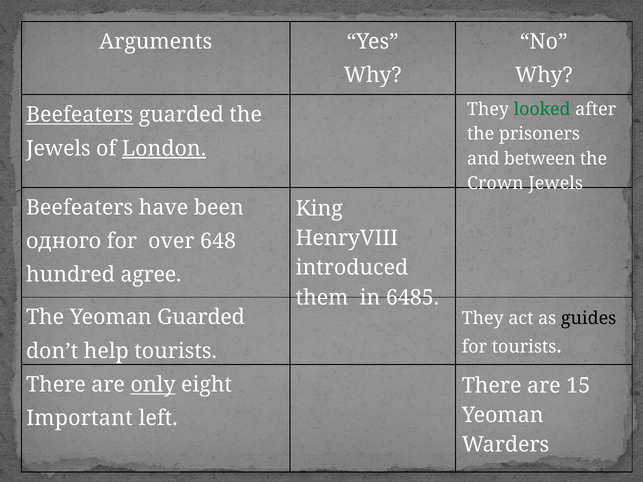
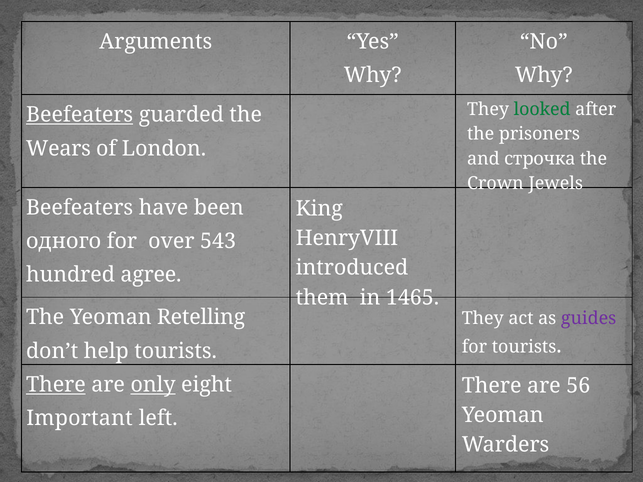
Jewels: Jewels -> Wears (58, 149)
London underline: present -> none (164, 149)
between: between -> строчка (540, 159)
648: 648 -> 543 (218, 241)
6485: 6485 -> 1465 (413, 298)
Yeoman Guarded: Guarded -> Retelling (201, 318)
guides colour: black -> purple (589, 318)
There underline: none -> present (56, 385)
15: 15 -> 56 (578, 386)
